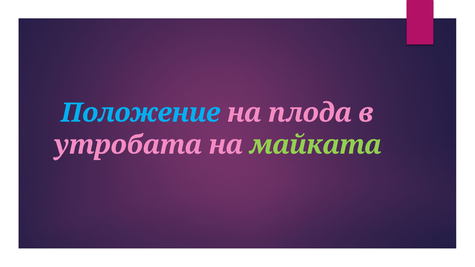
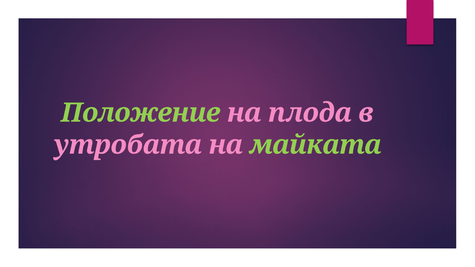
Положение colour: light blue -> light green (141, 113)
